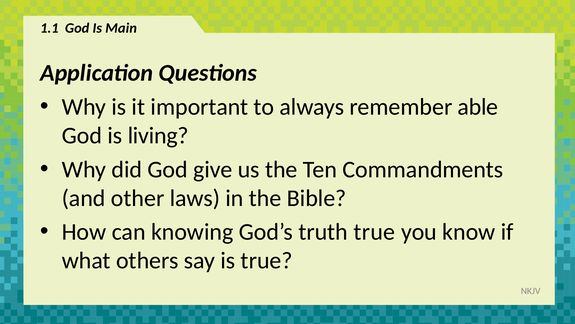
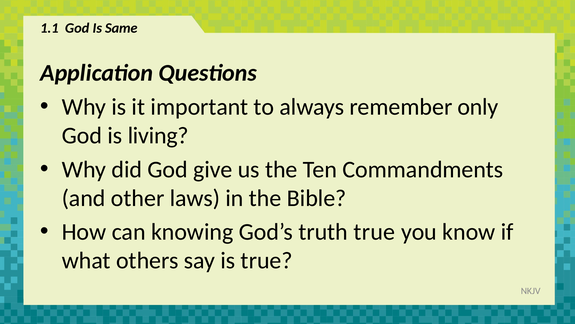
Main: Main -> Same (121, 28)
able: able -> only (478, 107)
